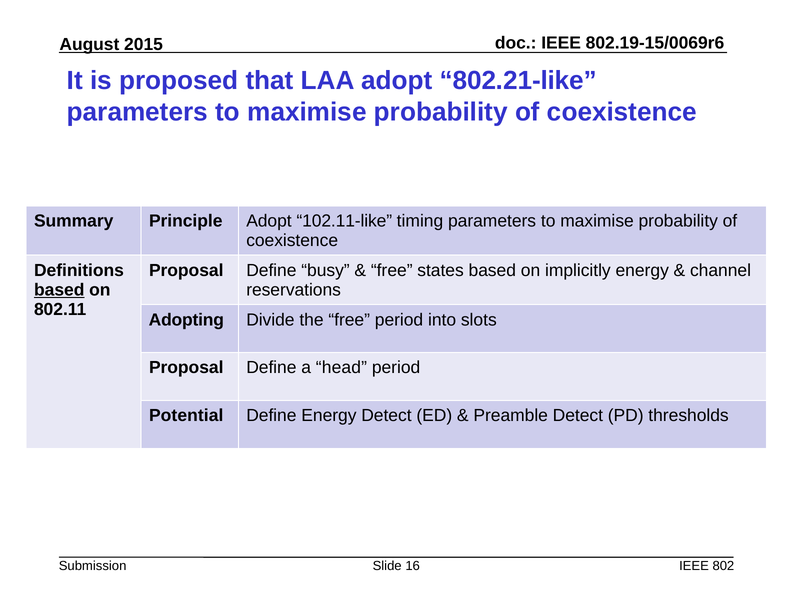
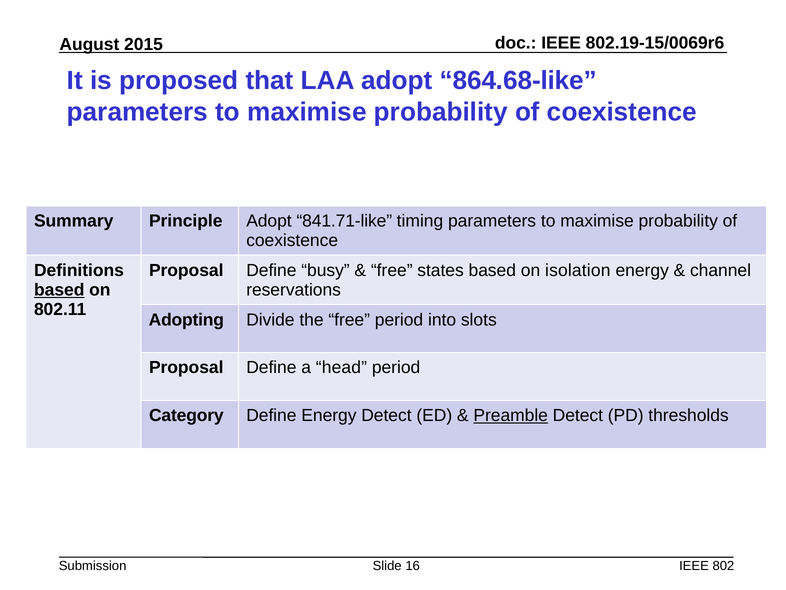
802.21-like: 802.21-like -> 864.68-like (518, 80)
102.11-like: 102.11-like -> 841.71-like (344, 221)
implicitly: implicitly -> isolation (578, 270)
Potential: Potential -> Category (186, 415)
Preamble underline: none -> present (511, 415)
